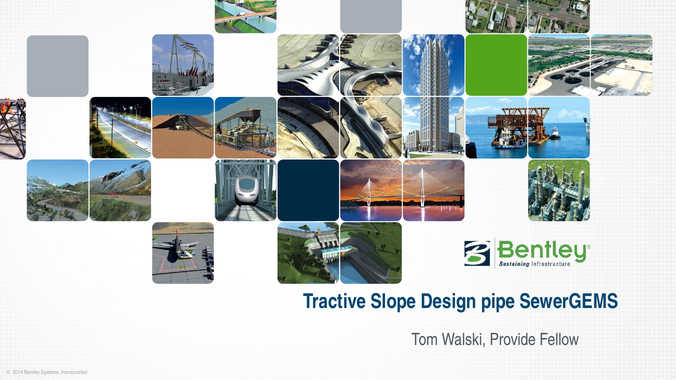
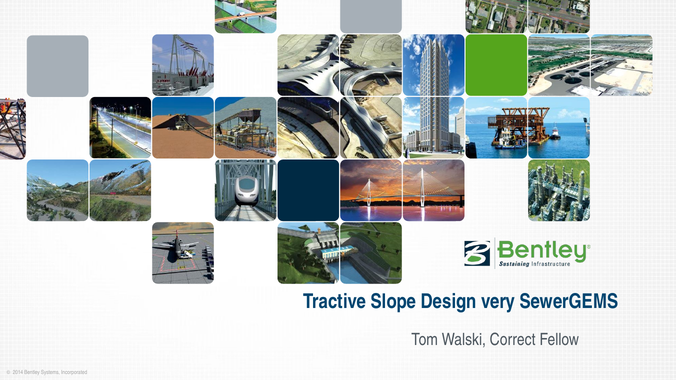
pipe: pipe -> very (498, 302)
Provide: Provide -> Correct (513, 340)
